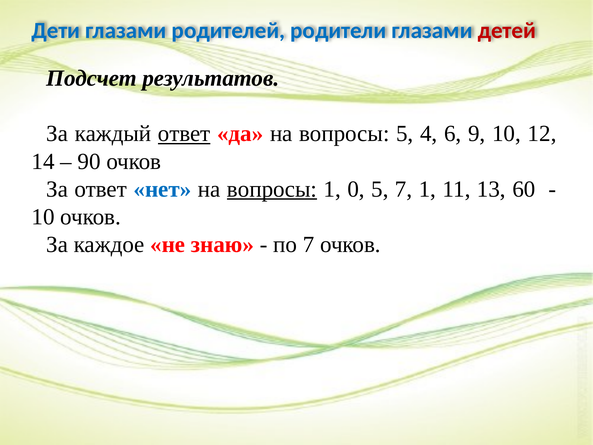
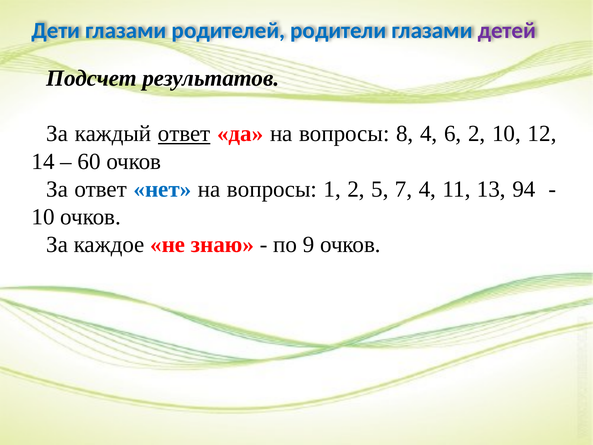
детей colour: red -> purple (507, 31)
вопросы 5: 5 -> 8 (405, 134)
6 9: 9 -> 2 (477, 134)
90: 90 -> 60 (89, 161)
вопросы underline: present -> none (272, 189)
1 0: 0 -> 2 (356, 189)
7 1: 1 -> 4 (427, 189)
60: 60 -> 94 (524, 189)
по 7: 7 -> 9 (309, 244)
